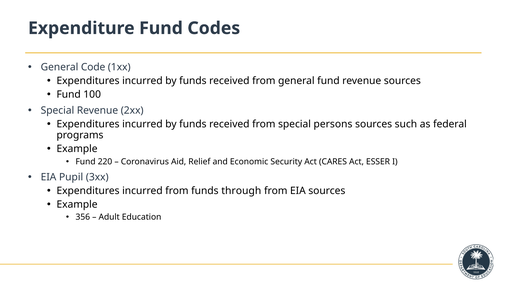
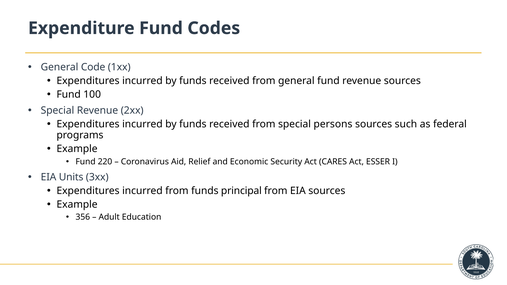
Pupil: Pupil -> Units (71, 177)
through: through -> principal (241, 191)
